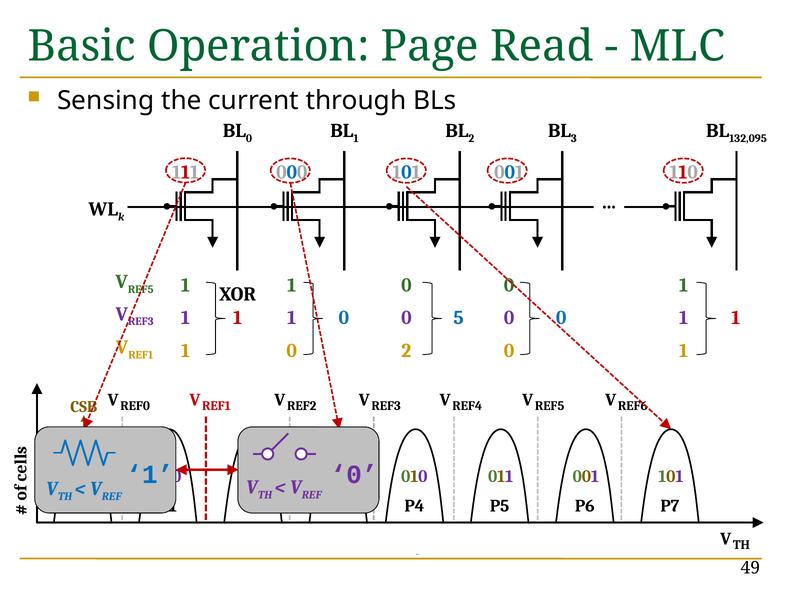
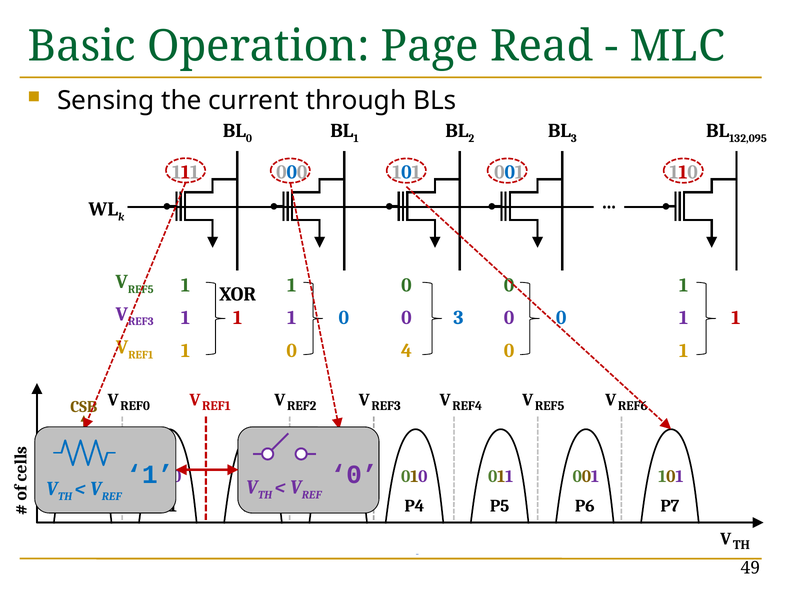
0 5: 5 -> 3 (458, 318)
0 2: 2 -> 4 (407, 351)
